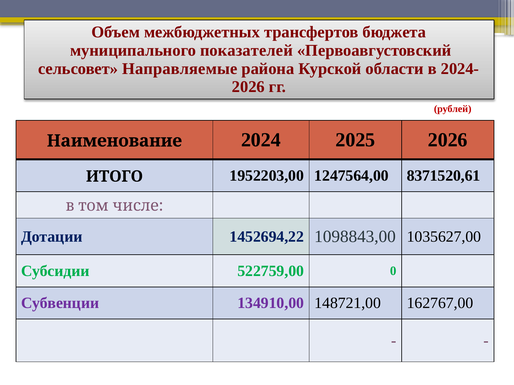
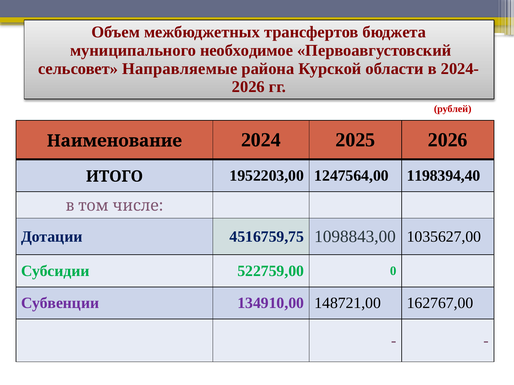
показателей: показателей -> необходимое (247, 51)
8371520,61: 8371520,61 -> 1198394,40 (443, 176)
1452694,22: 1452694,22 -> 4516759,75 (267, 237)
